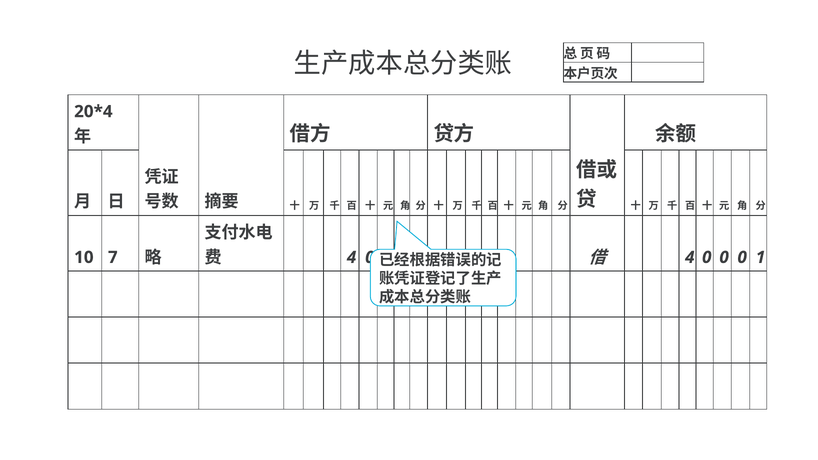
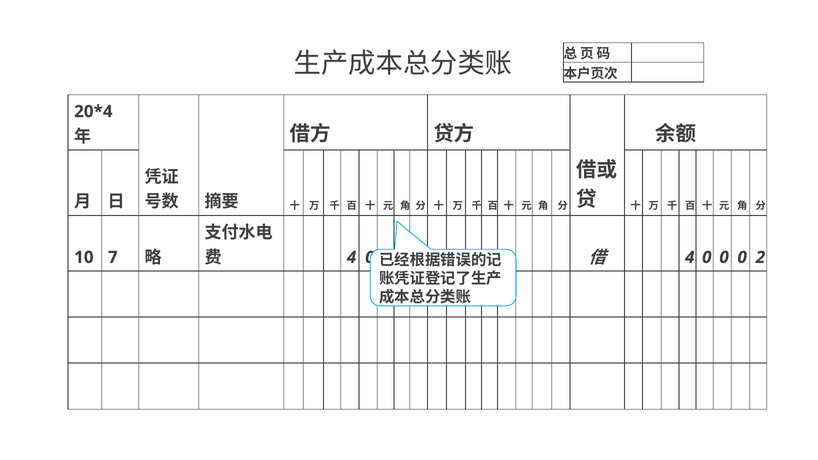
1: 1 -> 2 (761, 257)
